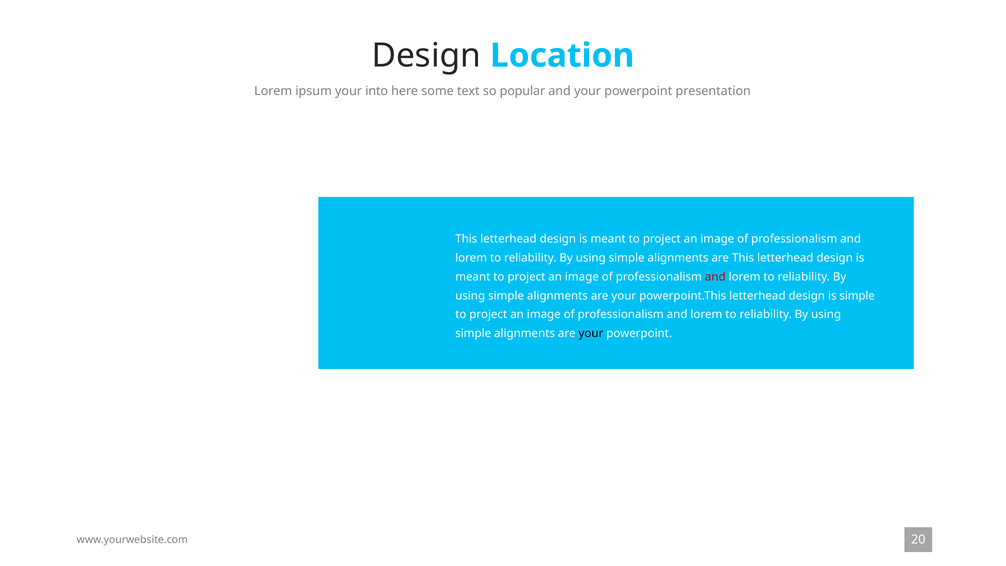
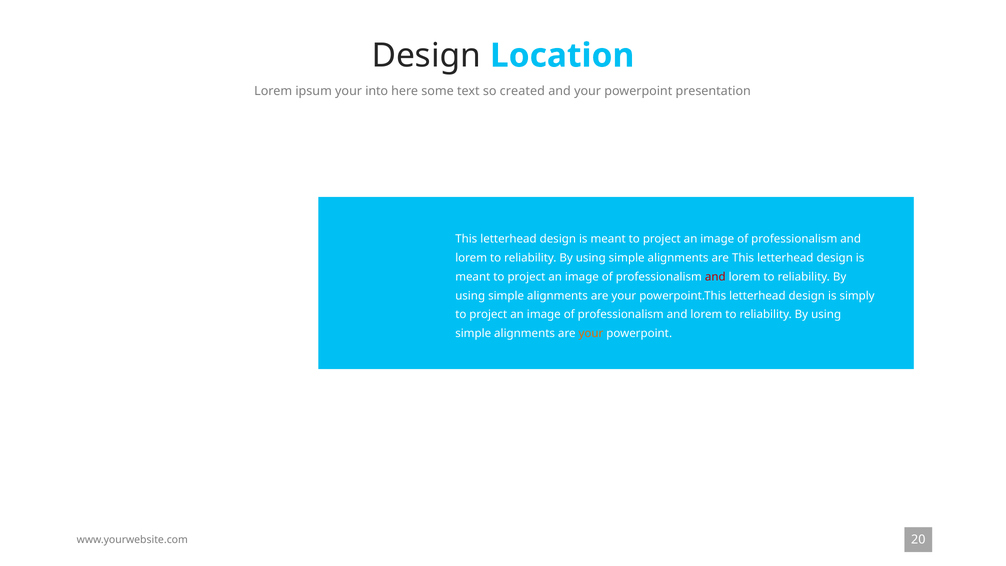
popular: popular -> created (522, 91)
is simple: simple -> simply (857, 296)
your colour: black -> orange (591, 333)
